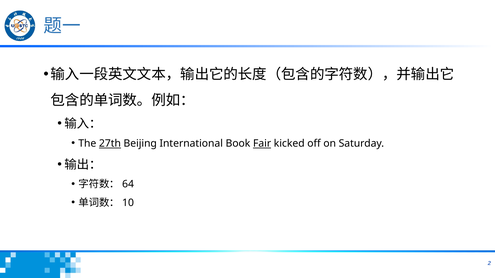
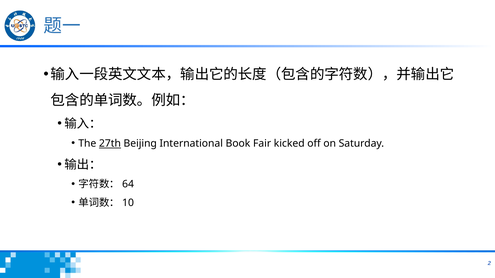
Fair underline: present -> none (262, 144)
